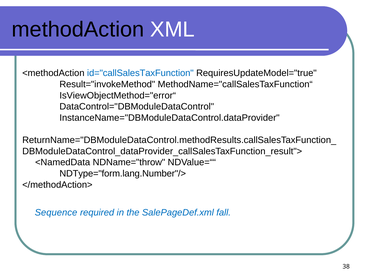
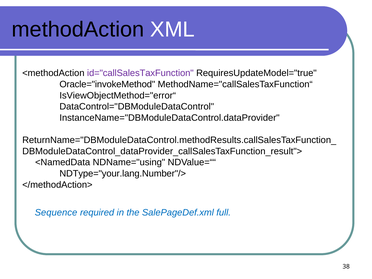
id="callSalesTaxFunction colour: blue -> purple (140, 73)
Result="invokeMethod: Result="invokeMethod -> Oracle="invokeMethod (107, 84)
NDName="throw: NDName="throw -> NDName="using (129, 162)
NDType="form.lang.Number"/>: NDType="form.lang.Number"/> -> NDType="your.lang.Number"/> (123, 174)
fall: fall -> full (224, 213)
